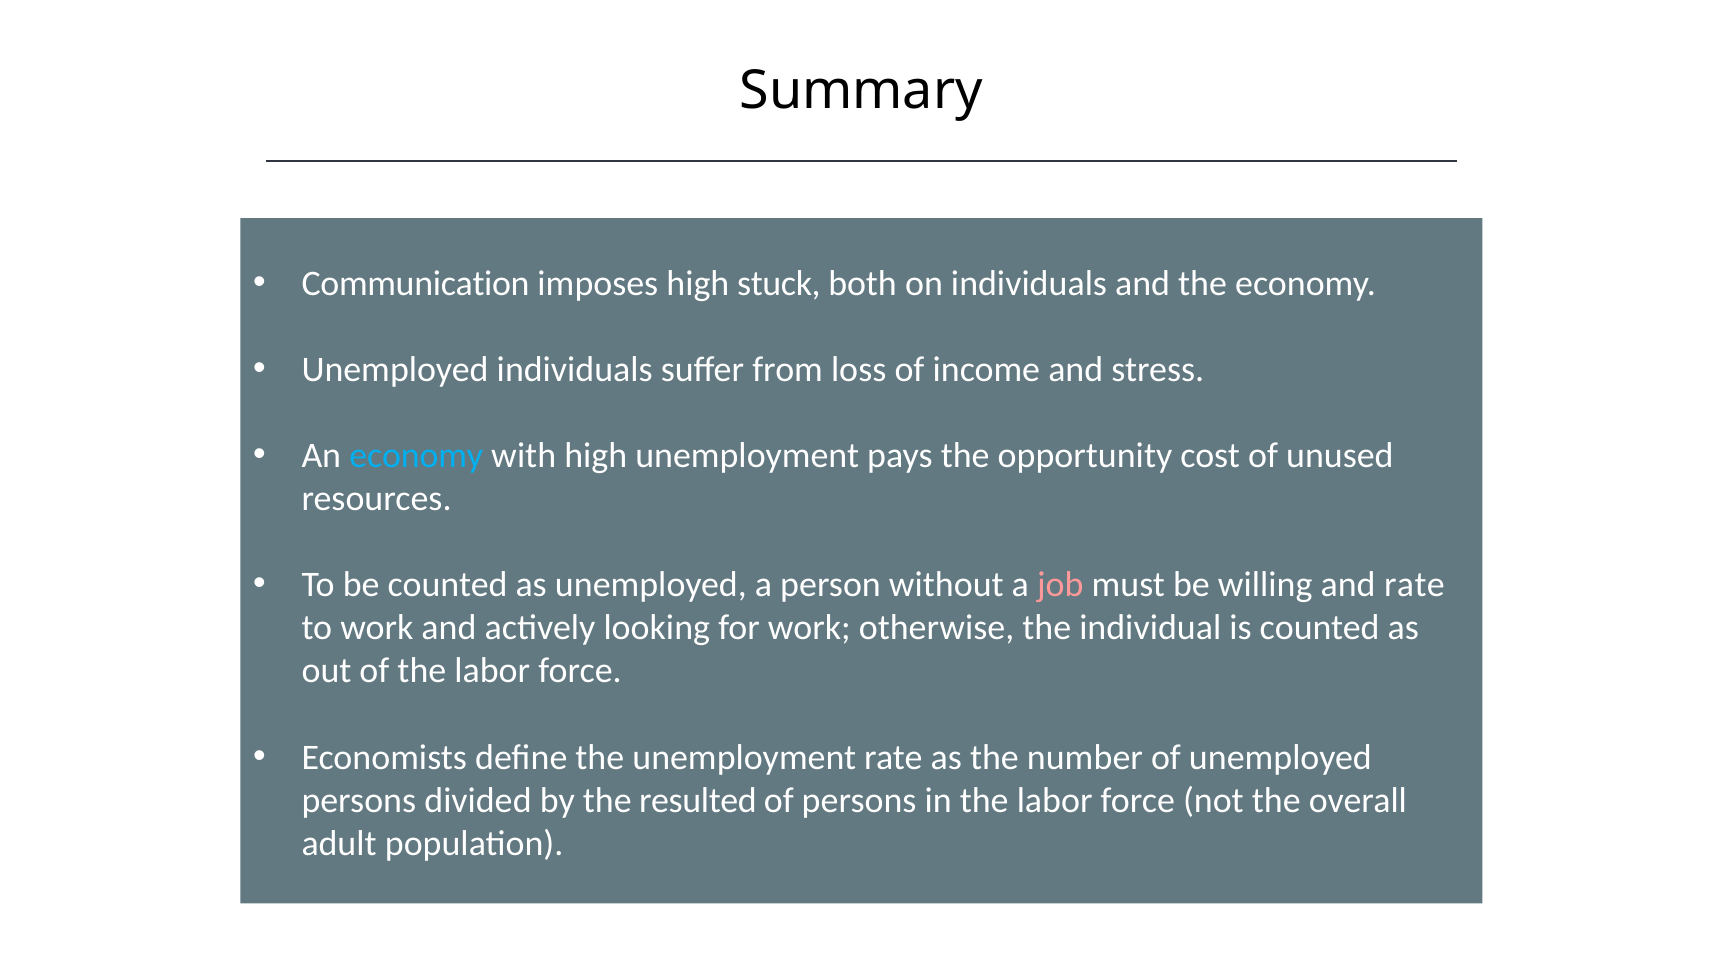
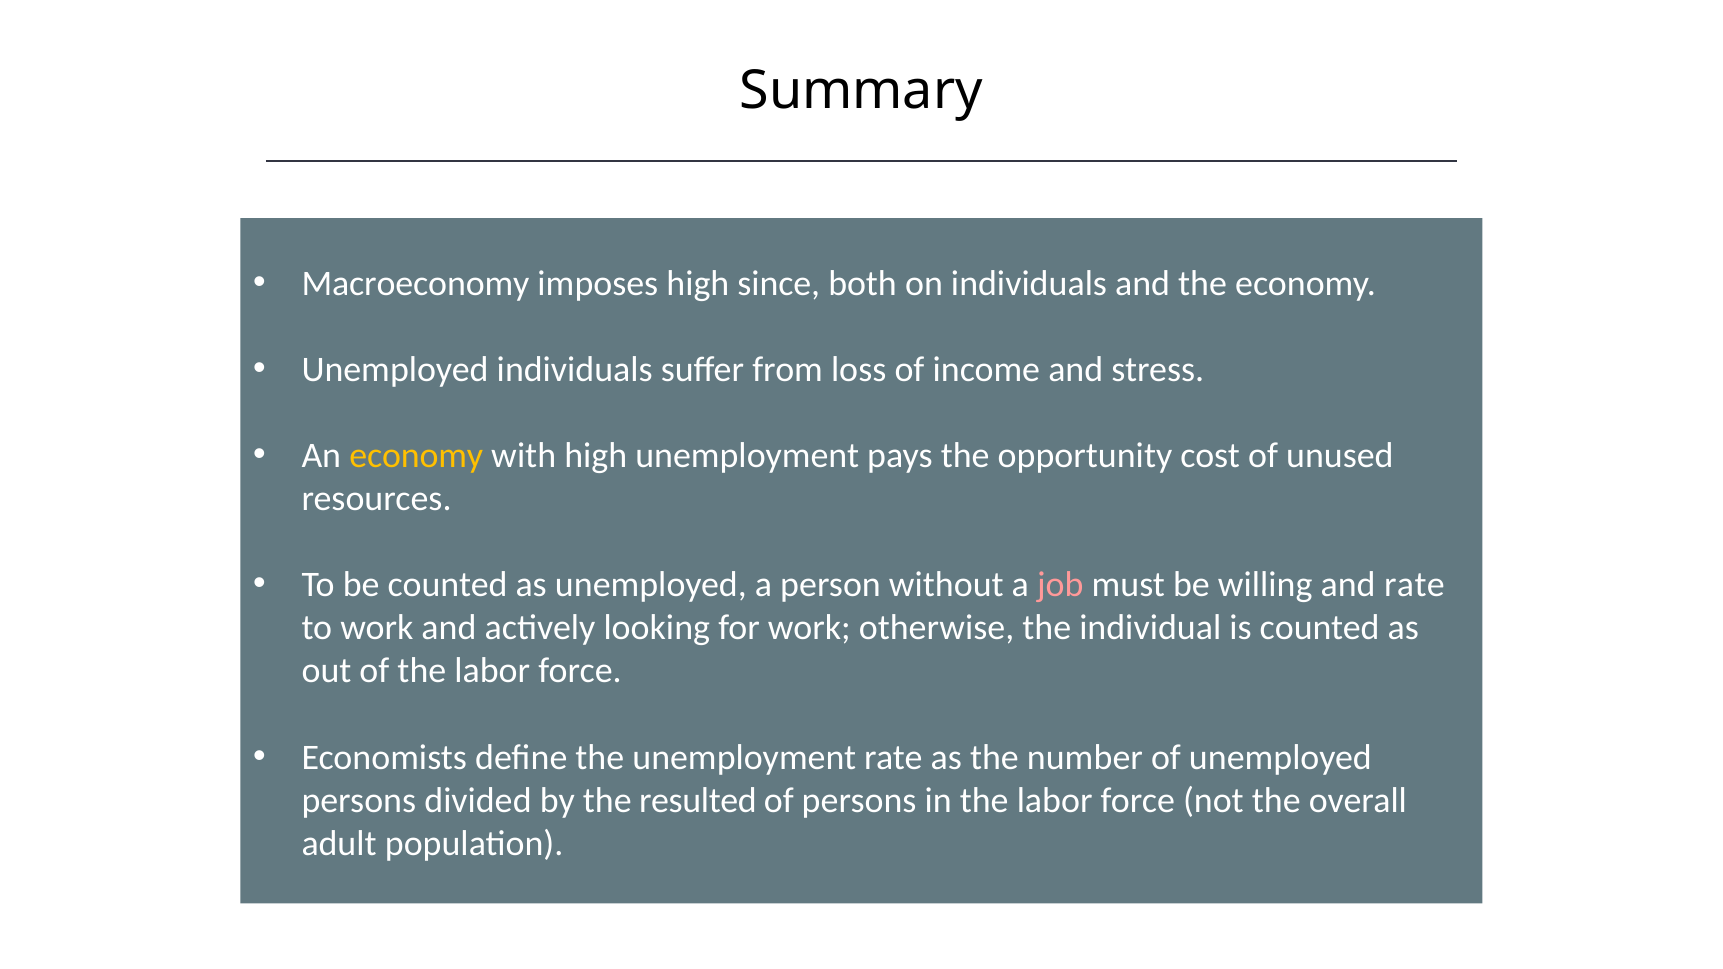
Communication: Communication -> Macroeconomy (415, 283)
stuck: stuck -> since (779, 283)
economy colour: light blue -> yellow (416, 456)
